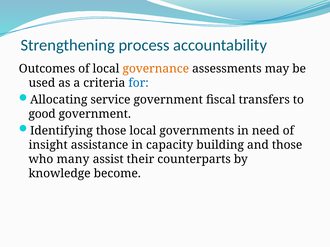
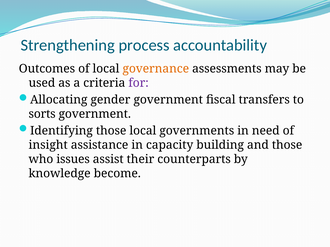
for colour: blue -> purple (139, 83)
service: service -> gender (110, 100)
good: good -> sorts (42, 114)
many: many -> issues (73, 159)
